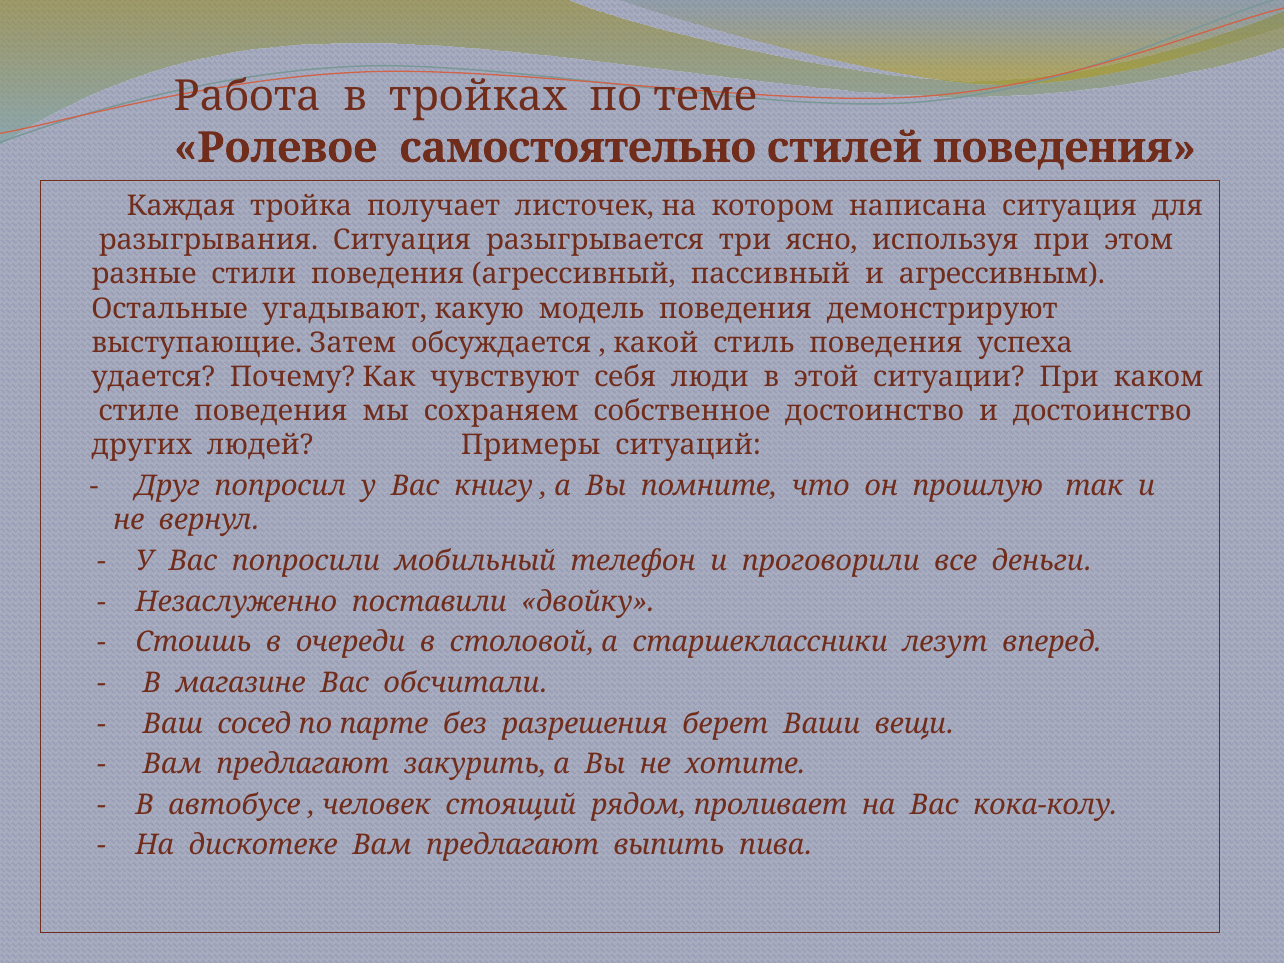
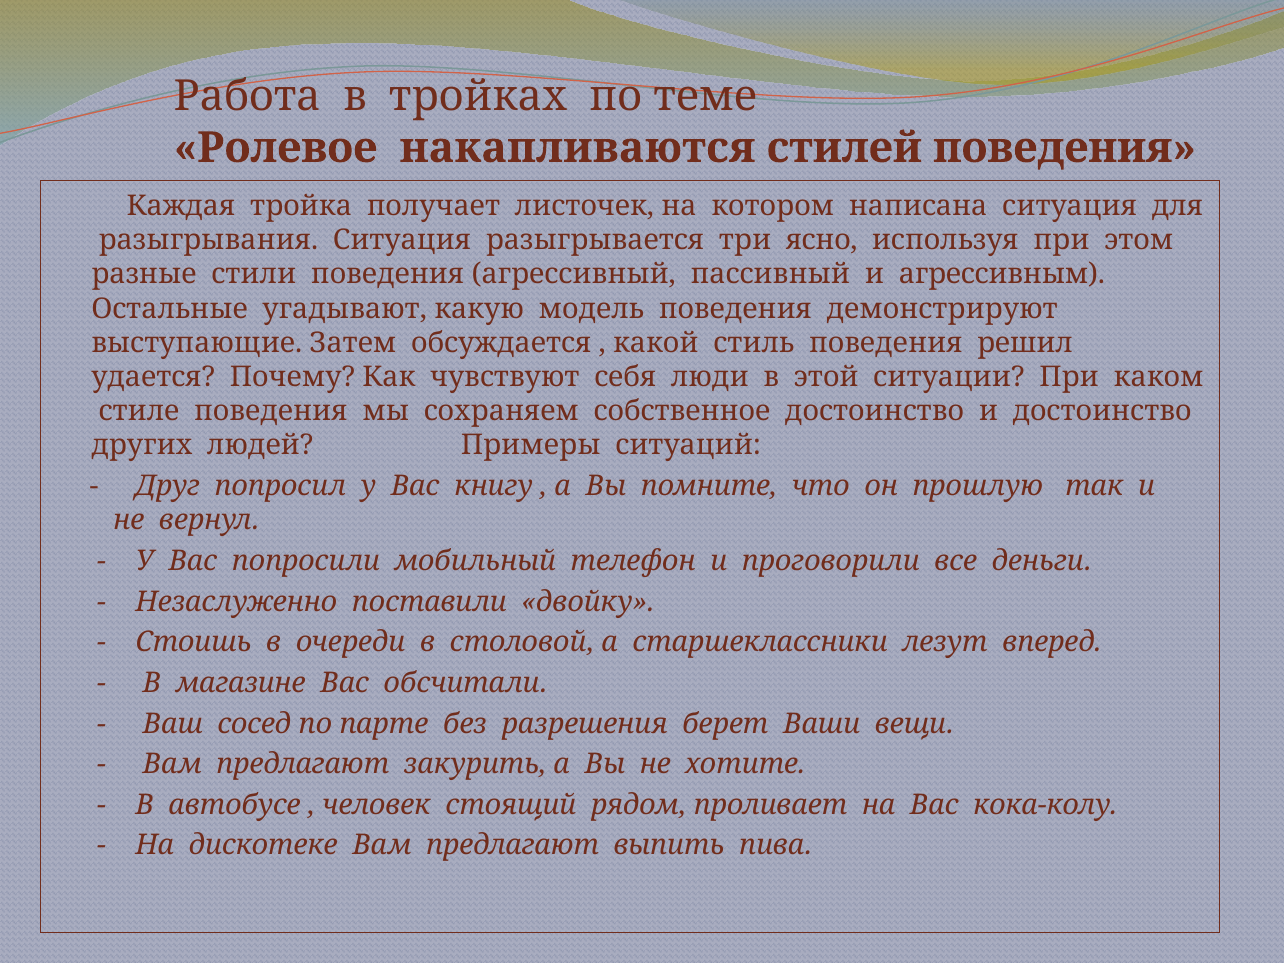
самостоятельно: самостоятельно -> накапливаются (577, 148)
успеха: успеха -> решил (1025, 343)
